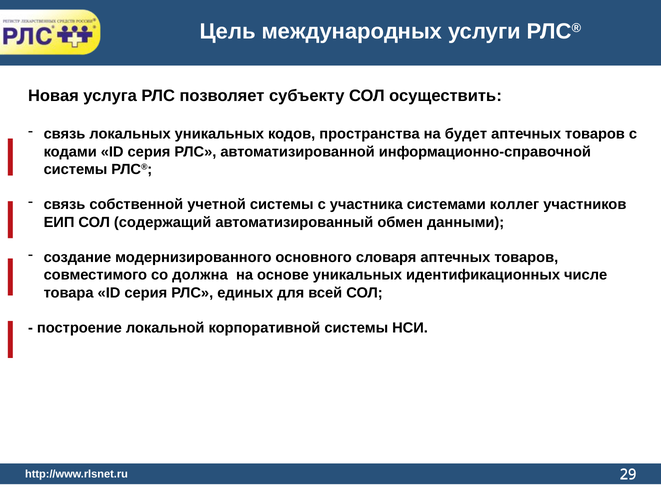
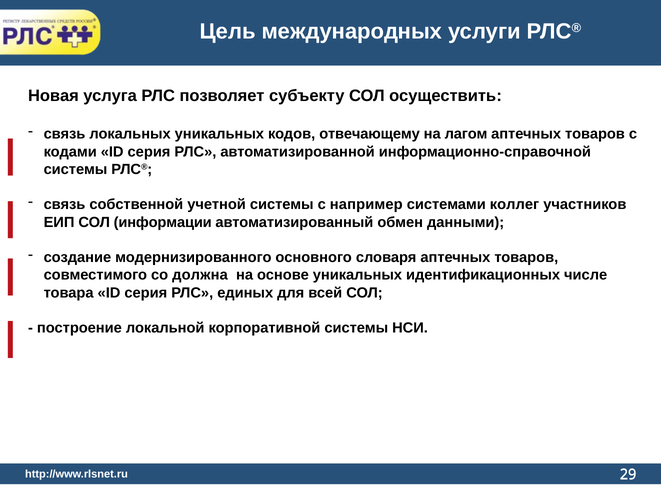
пространства: пространства -> отвечающему (370, 134)
будет: будет -> лагом (466, 134)
участника: участника -> например (366, 204)
содержащий: содержащий -> информации (163, 222)
